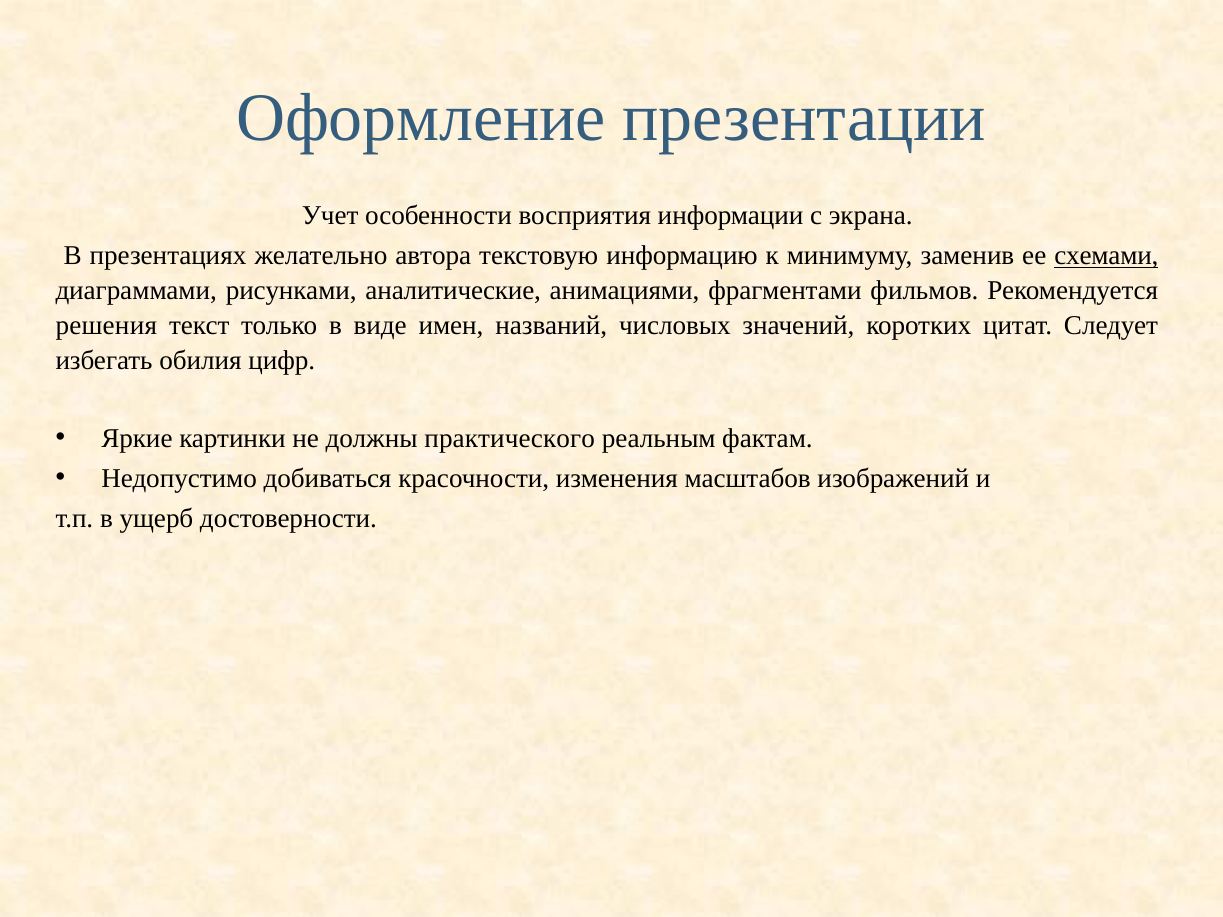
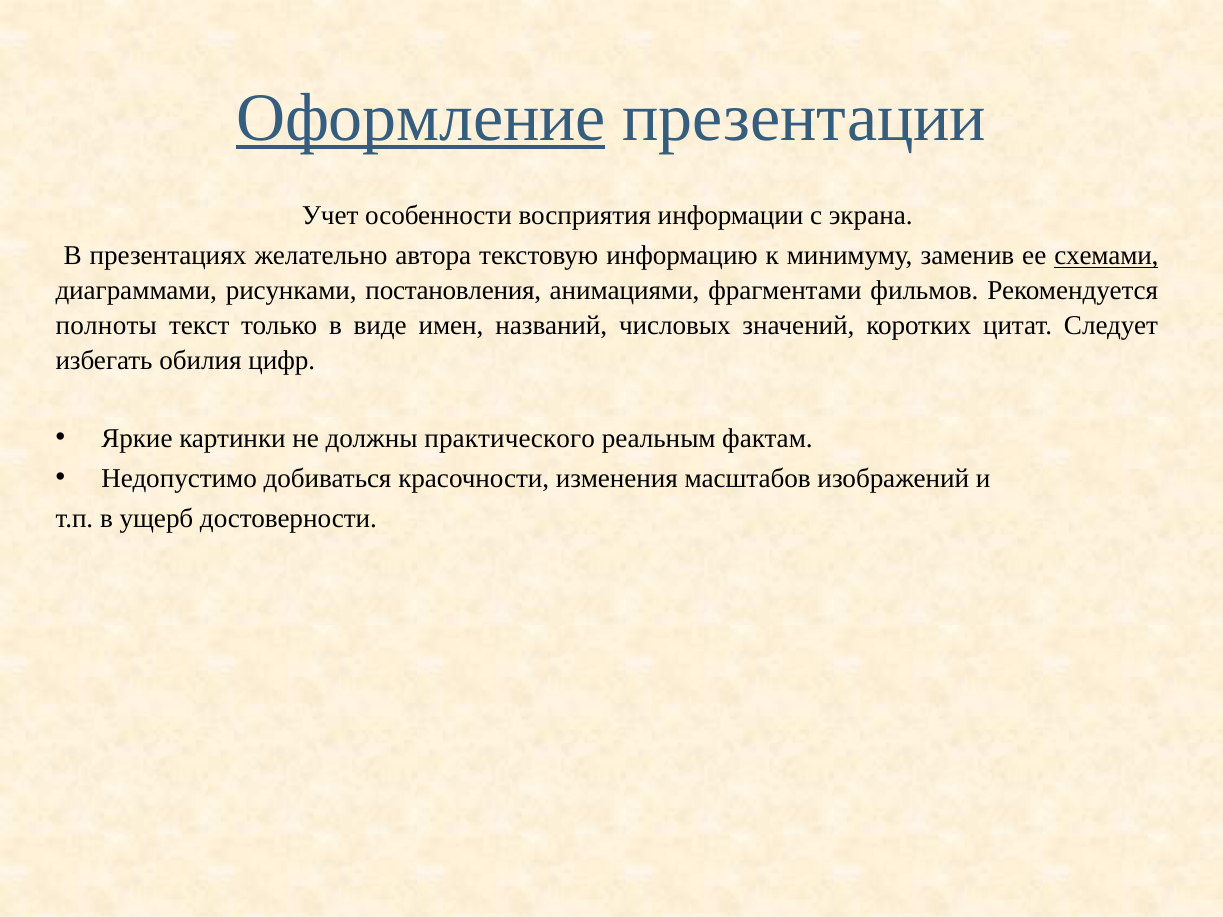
Оформление underline: none -> present (421, 118)
аналитические: аналитические -> постановления (453, 291)
решения: решения -> полноты (106, 325)
